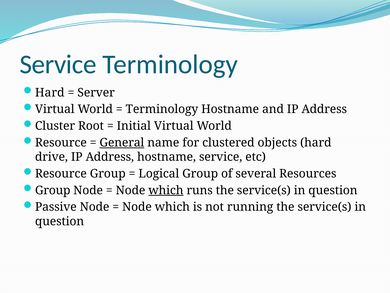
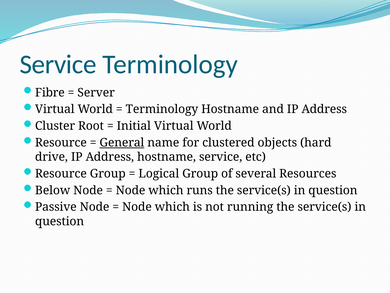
Hard: Hard -> Fibre (50, 92)
Group: Group -> Below (53, 190)
which underline: present -> none (166, 190)
